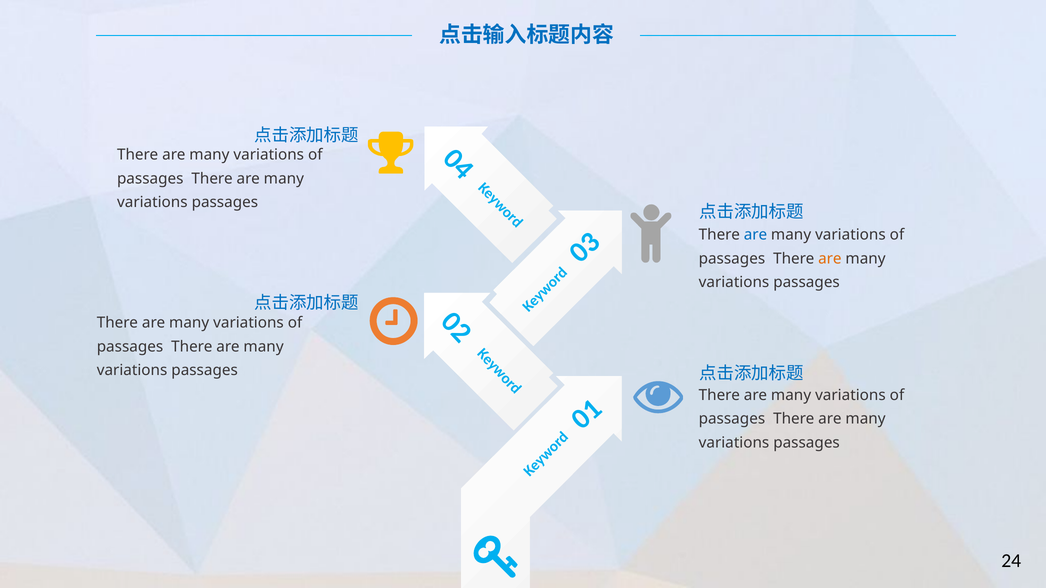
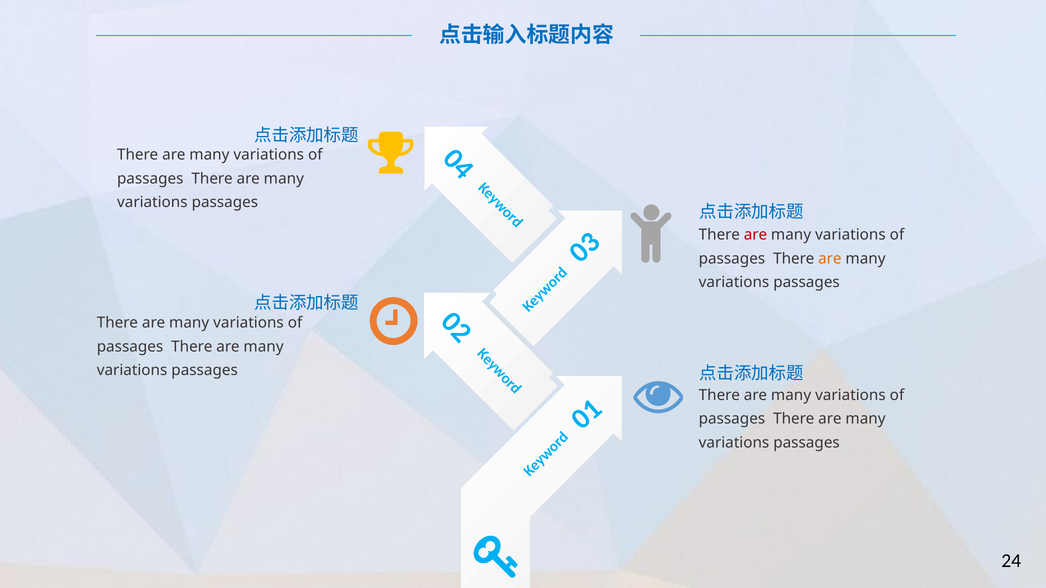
are colour: blue -> red (755, 235)
